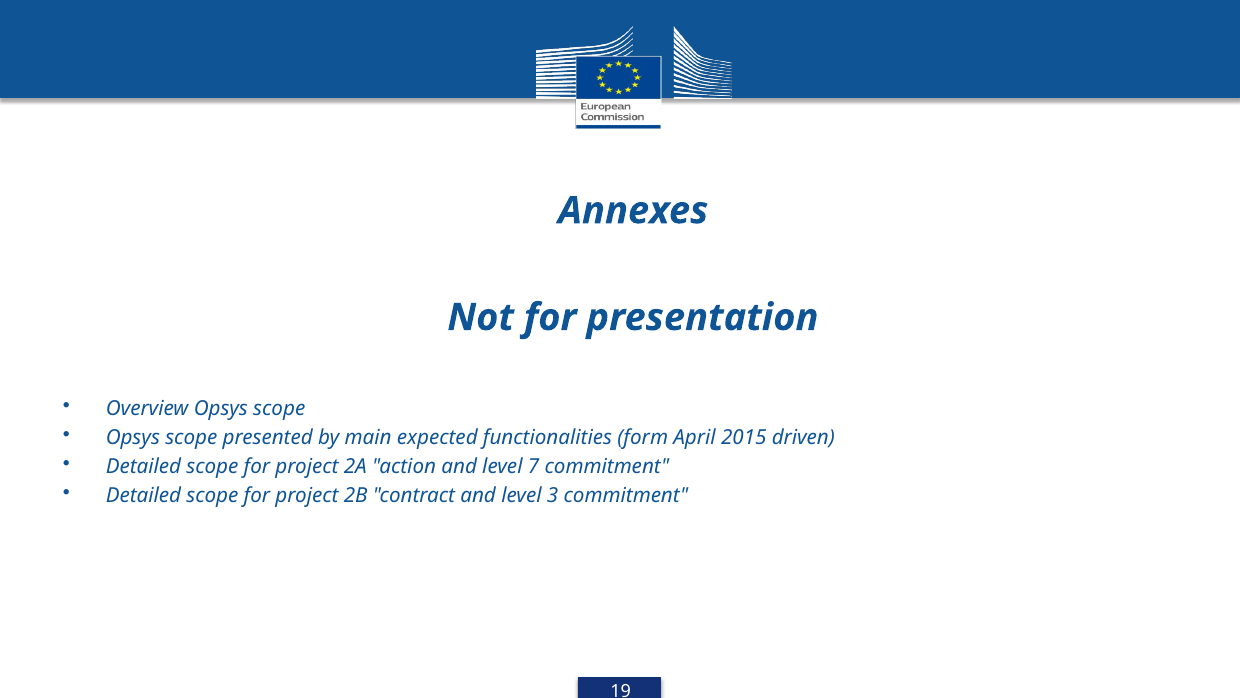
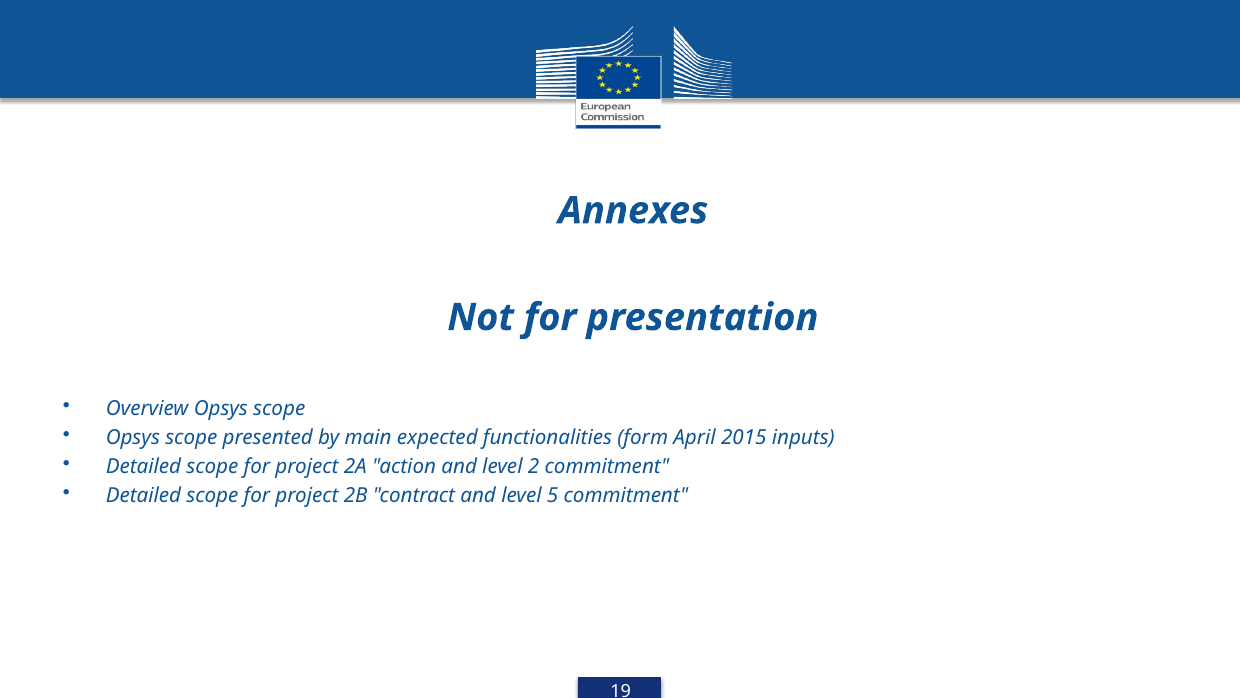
driven: driven -> inputs (803, 438)
7: 7 -> 2 (534, 467)
3: 3 -> 5 (553, 496)
